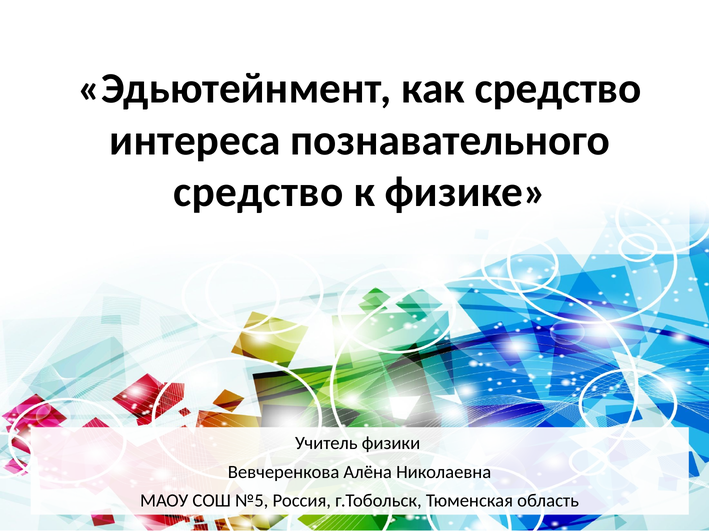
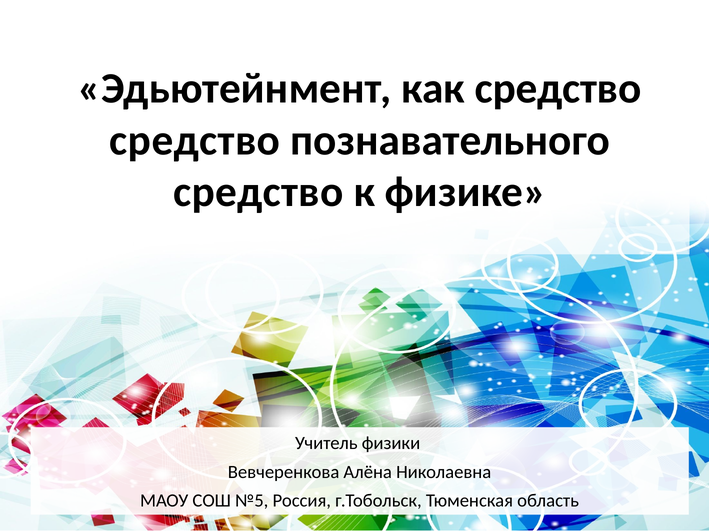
интереса: интереса -> средство (195, 140)
